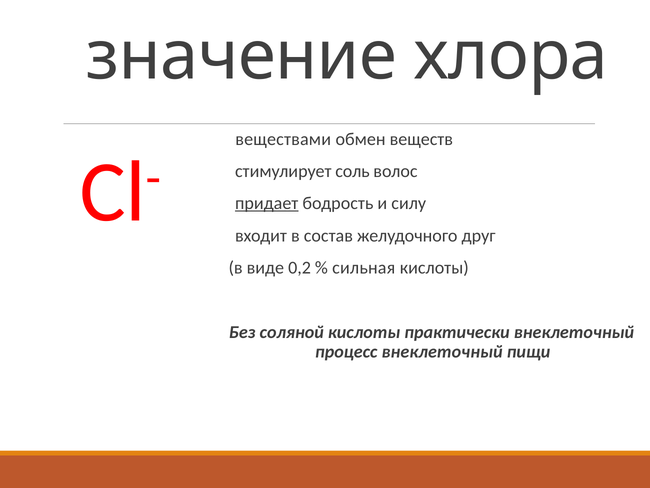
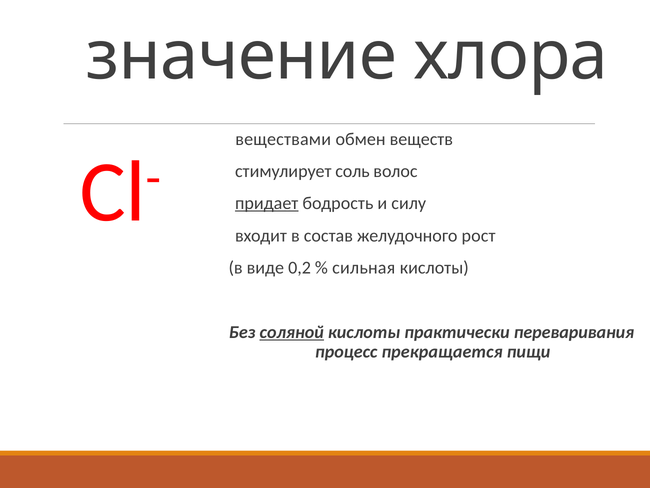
друг: друг -> рост (479, 235)
соляной underline: none -> present (292, 332)
практически внеклеточный: внеклеточный -> переваривания (574, 332)
процесс внеклеточный: внеклеточный -> прекращается (442, 351)
